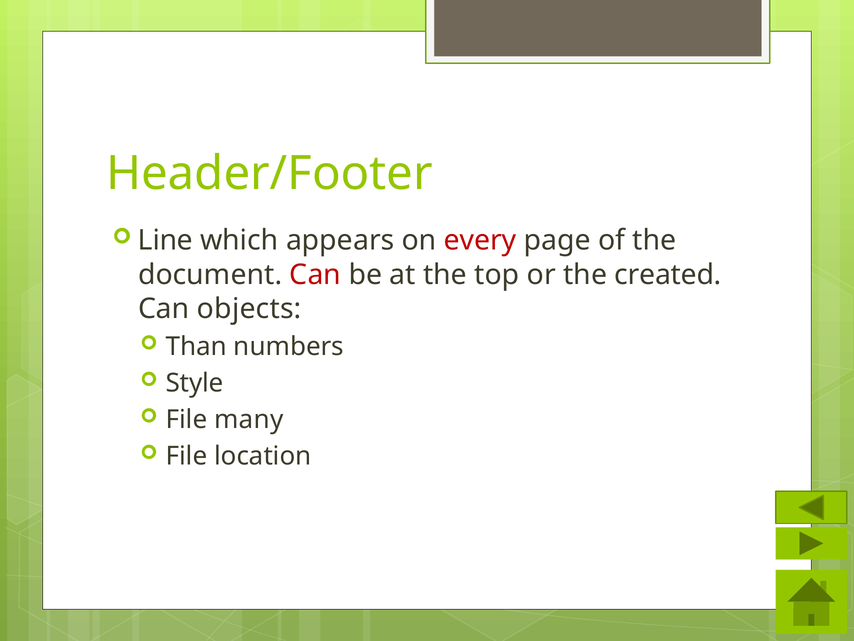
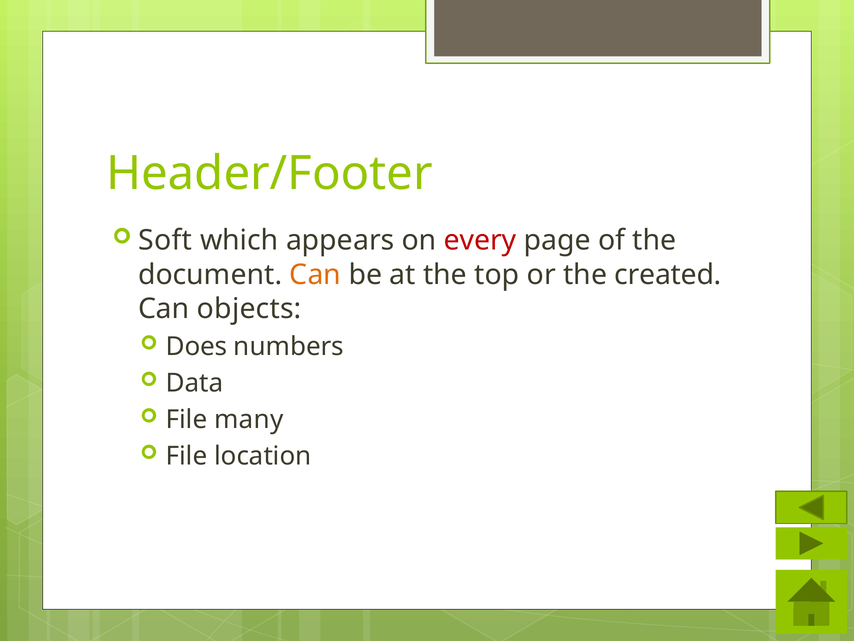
Line: Line -> Soft (165, 240)
Can colour: red -> orange (315, 275)
Than: Than -> Does (196, 346)
Style: Style -> Data (195, 383)
